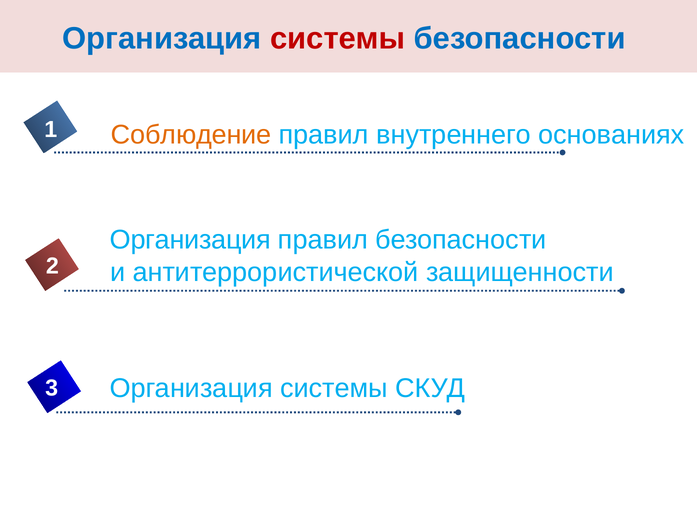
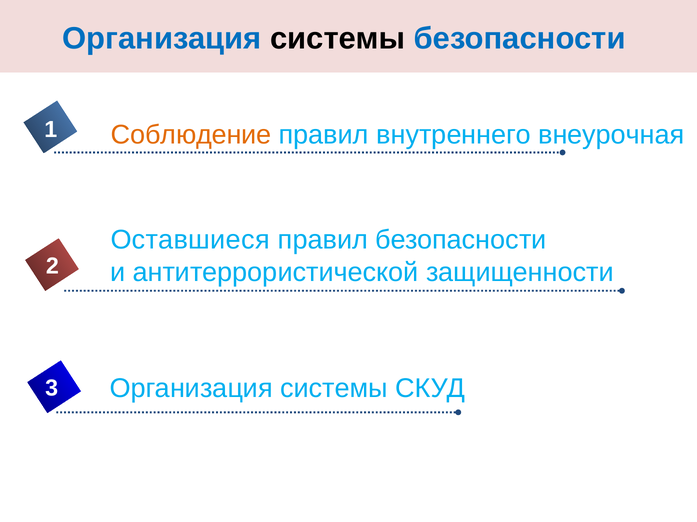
системы colour: red -> black (338, 38)
основаниях: основаниях -> внеурочная (611, 135)
Организация: Организация -> Оставшиеся (190, 240)
